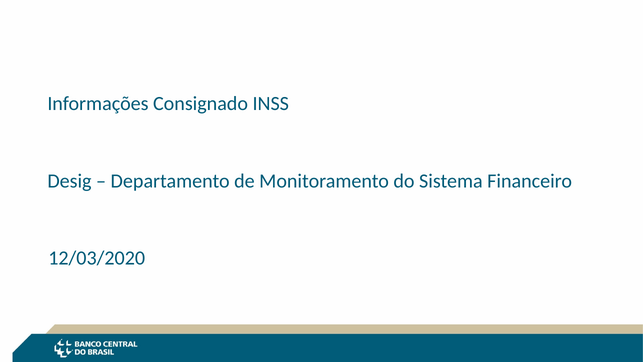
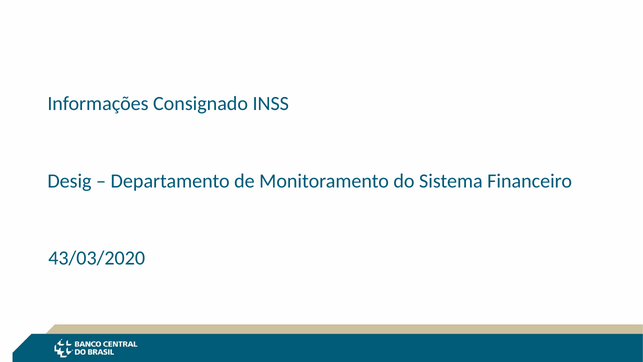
12/03/2020: 12/03/2020 -> 43/03/2020 (97, 258)
